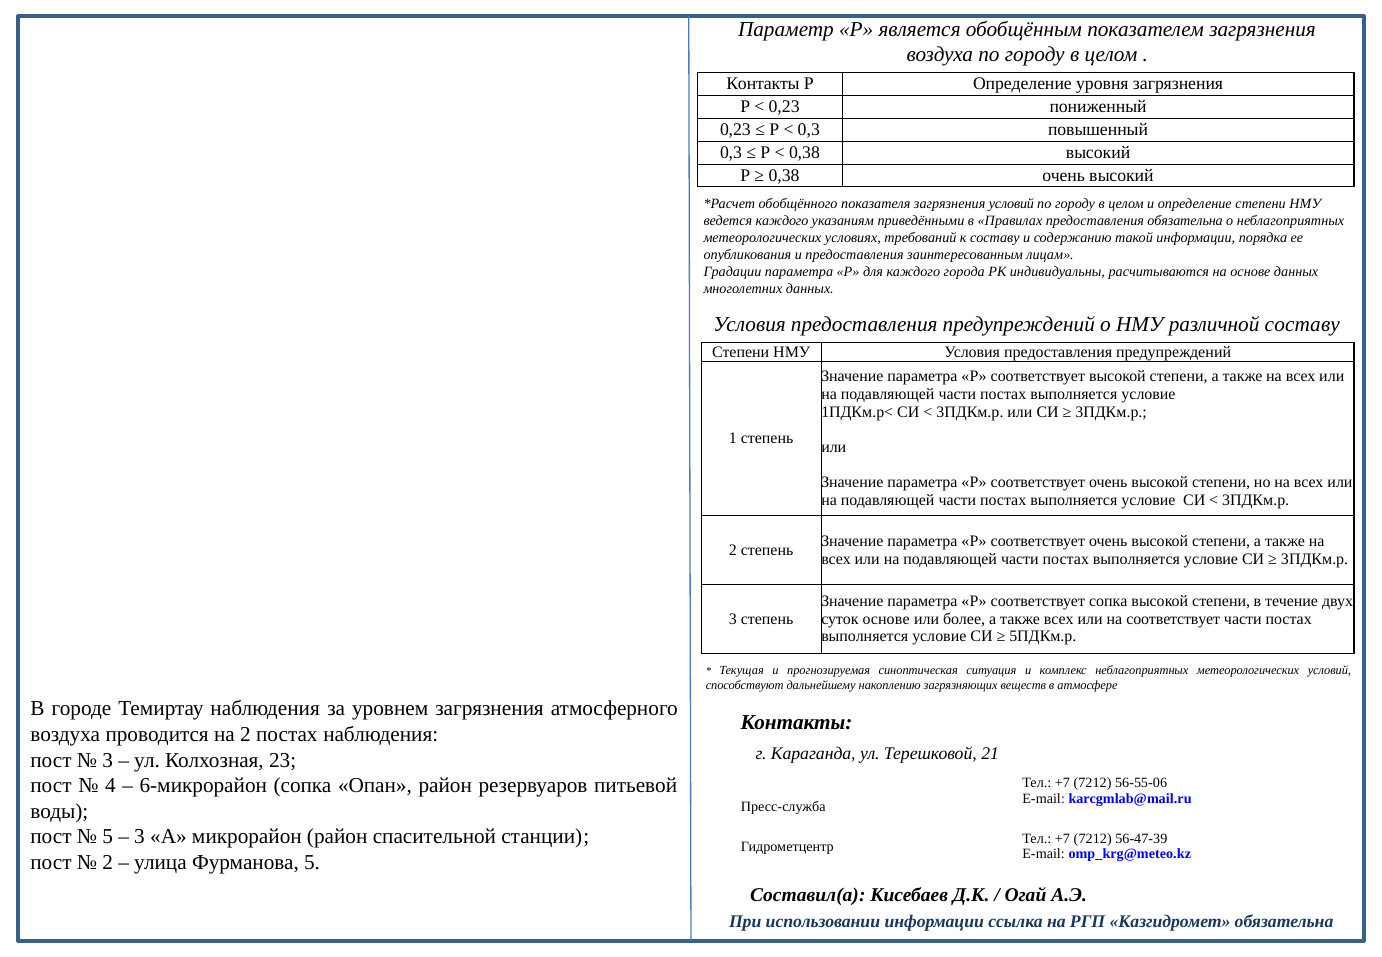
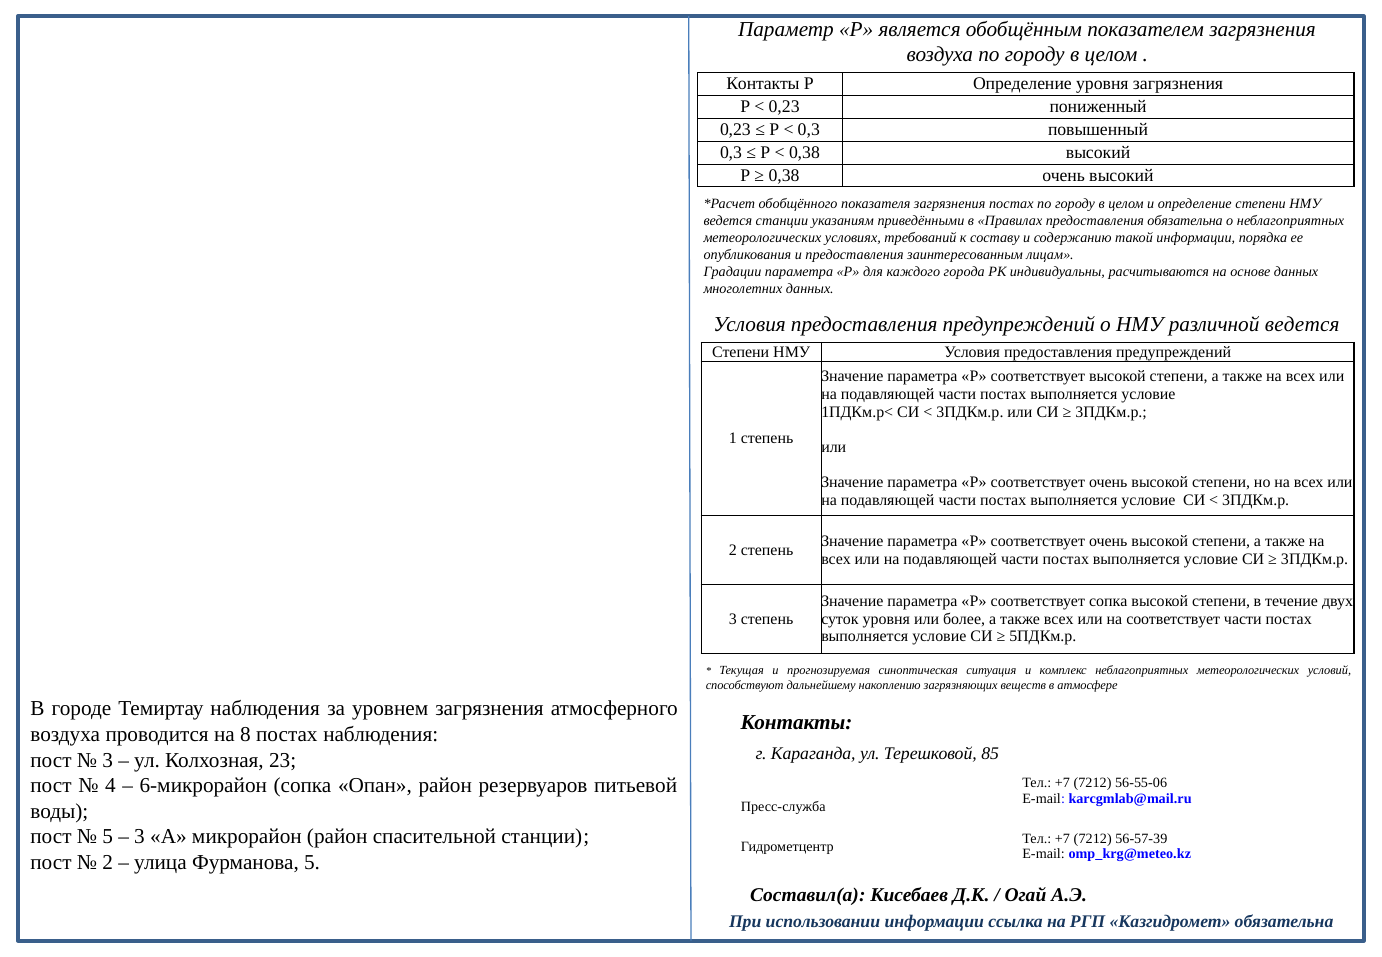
загрязнения условий: условий -> постах (1011, 203)
ведется каждого: каждого -> станции (782, 220)
различной составу: составу -> ведется (1302, 324)
суток основе: основе -> уровня (886, 619)
на 2: 2 -> 8 (245, 734)
21: 21 -> 85 (990, 754)
56-47-39: 56-47-39 -> 56-57-39 (1141, 838)
